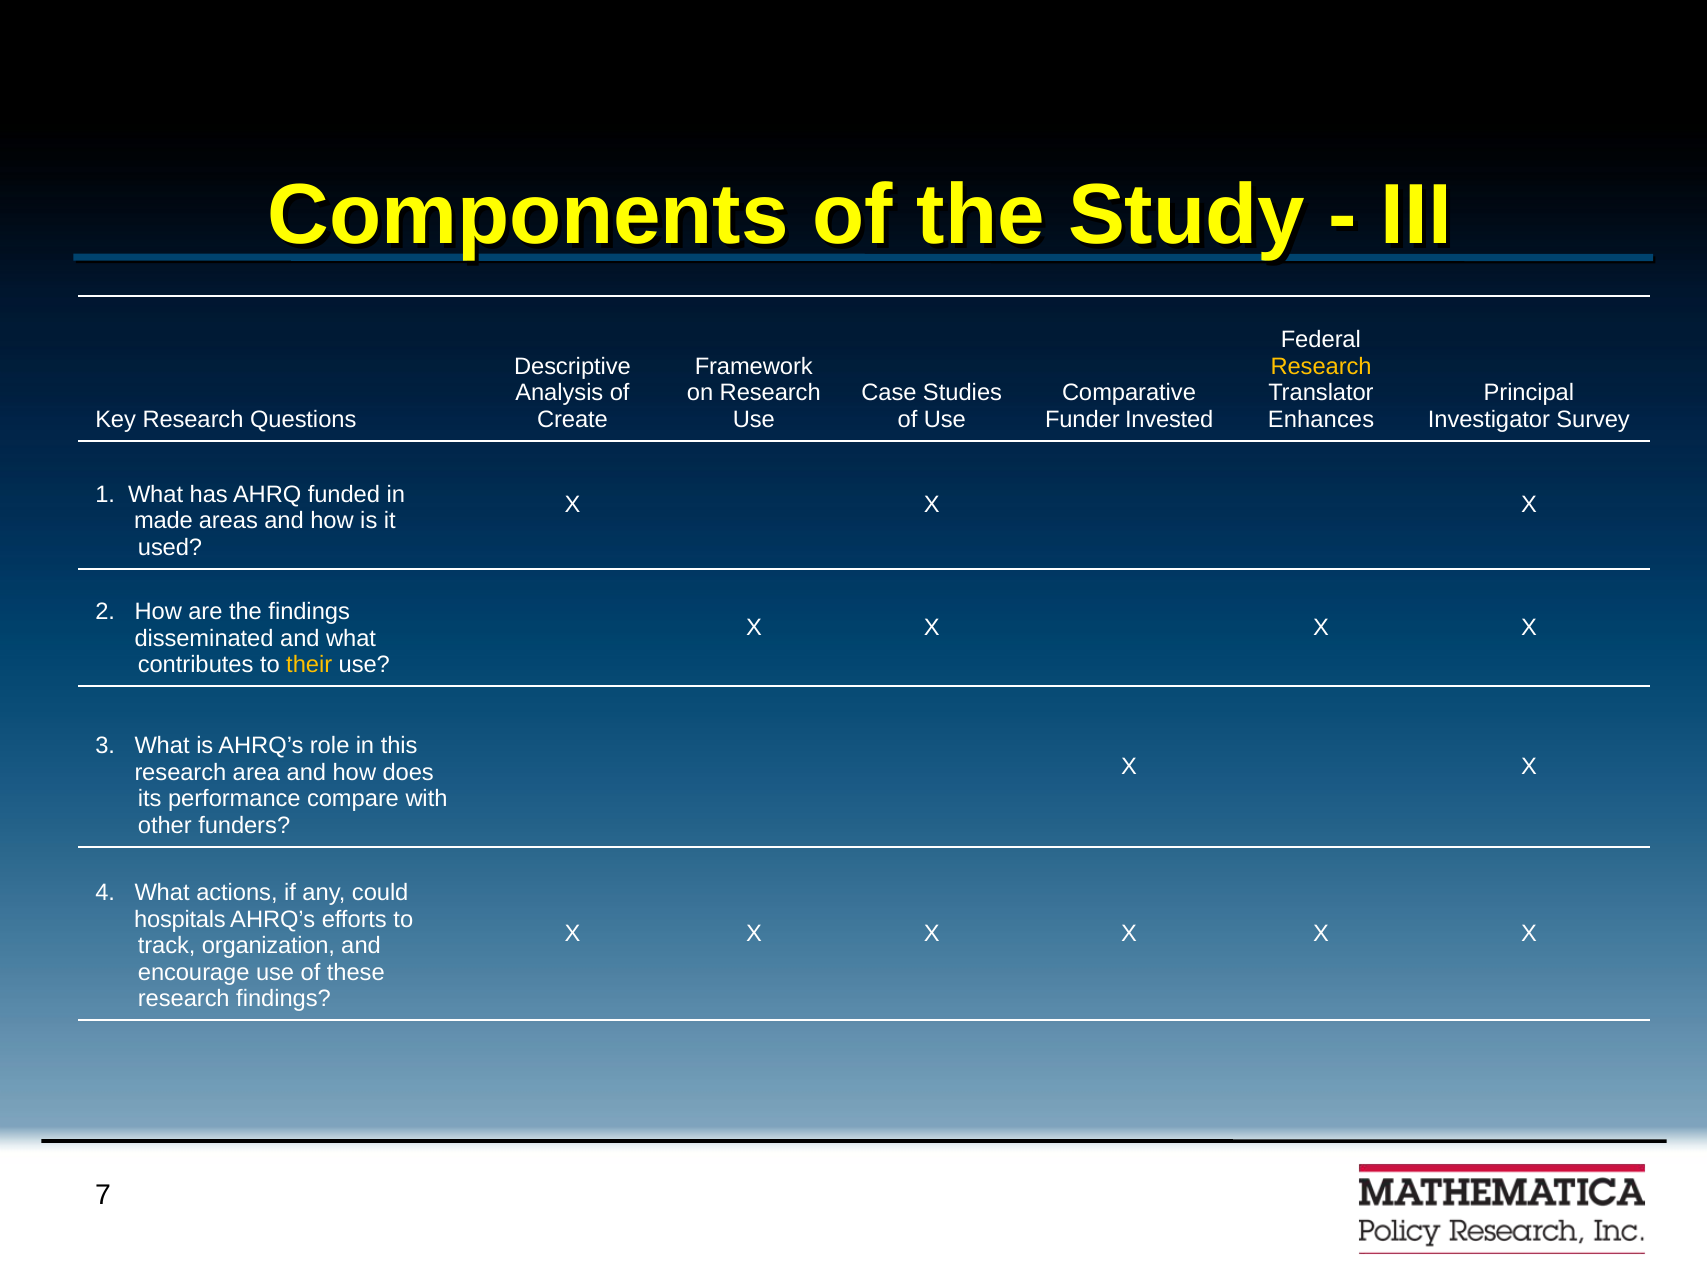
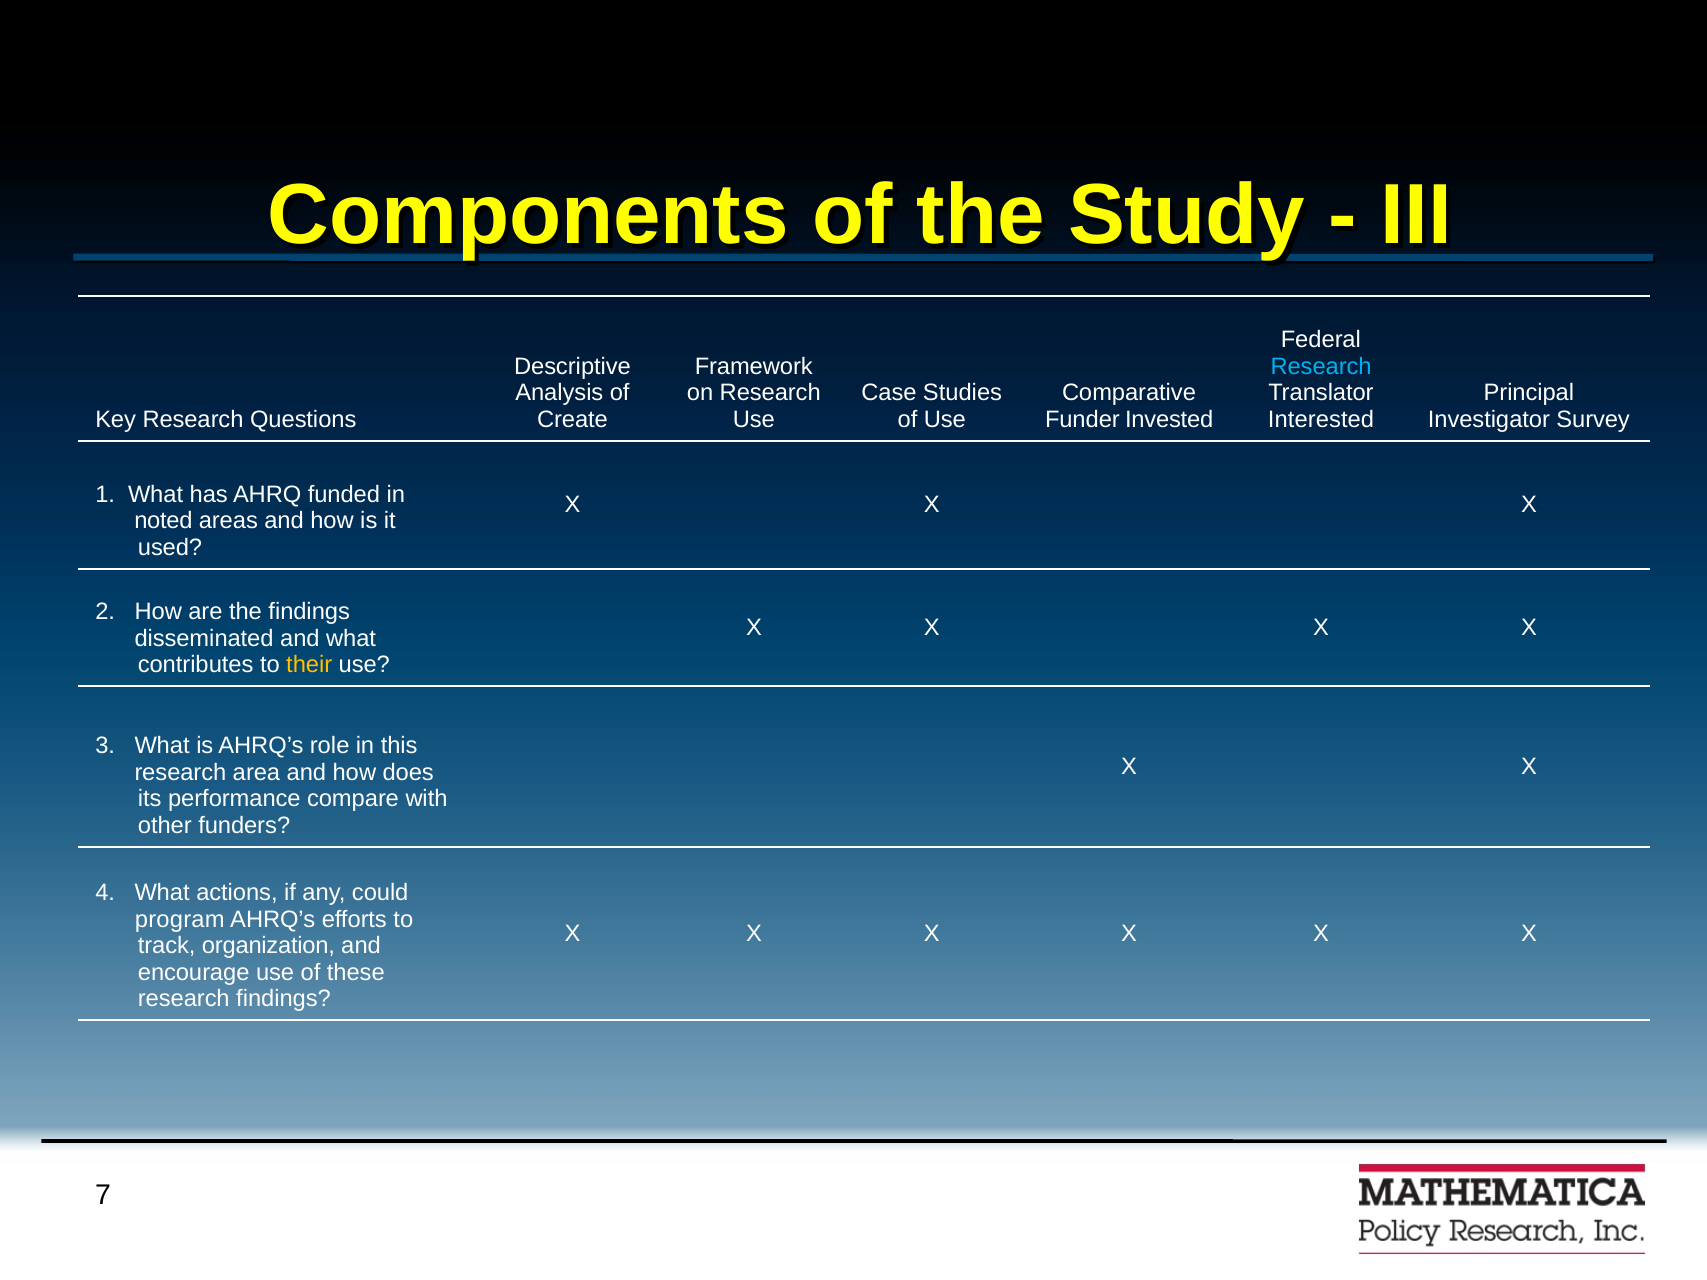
Research colour: yellow -> light blue (1321, 367)
Enhances: Enhances -> Interested (1321, 419)
made: made -> noted (163, 521)
hospitals: hospitals -> program (180, 920)
